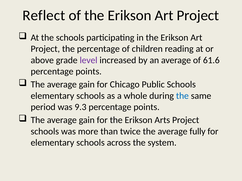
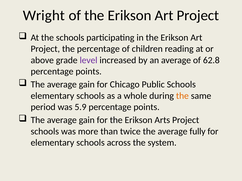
Reflect: Reflect -> Wright (44, 15)
61.6: 61.6 -> 62.8 (211, 60)
the colour: blue -> orange (182, 96)
9.3: 9.3 -> 5.9 (81, 107)
